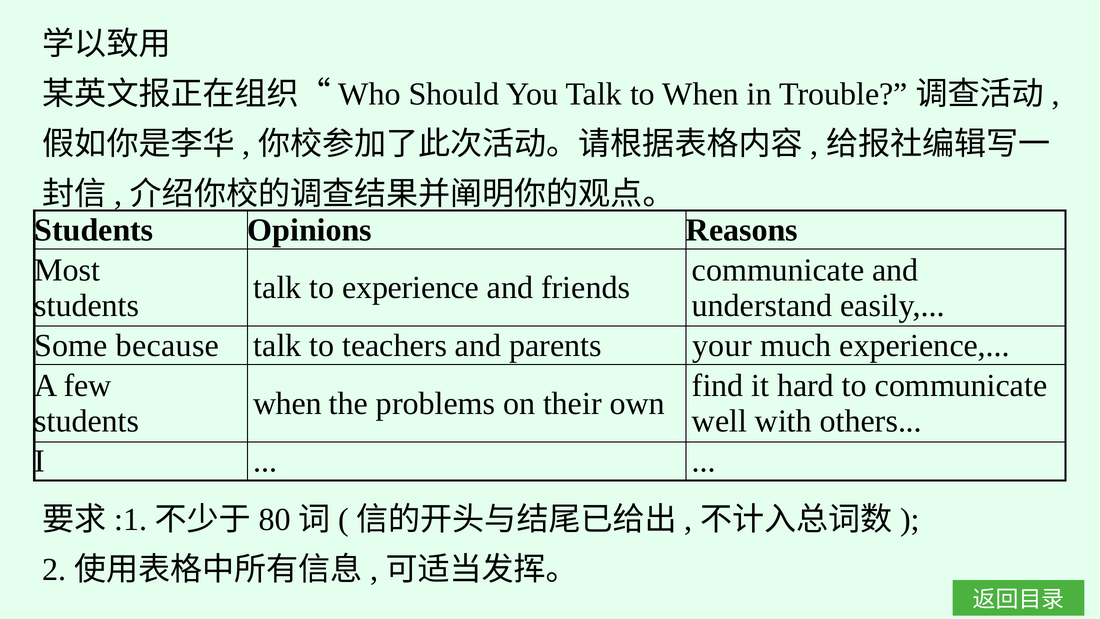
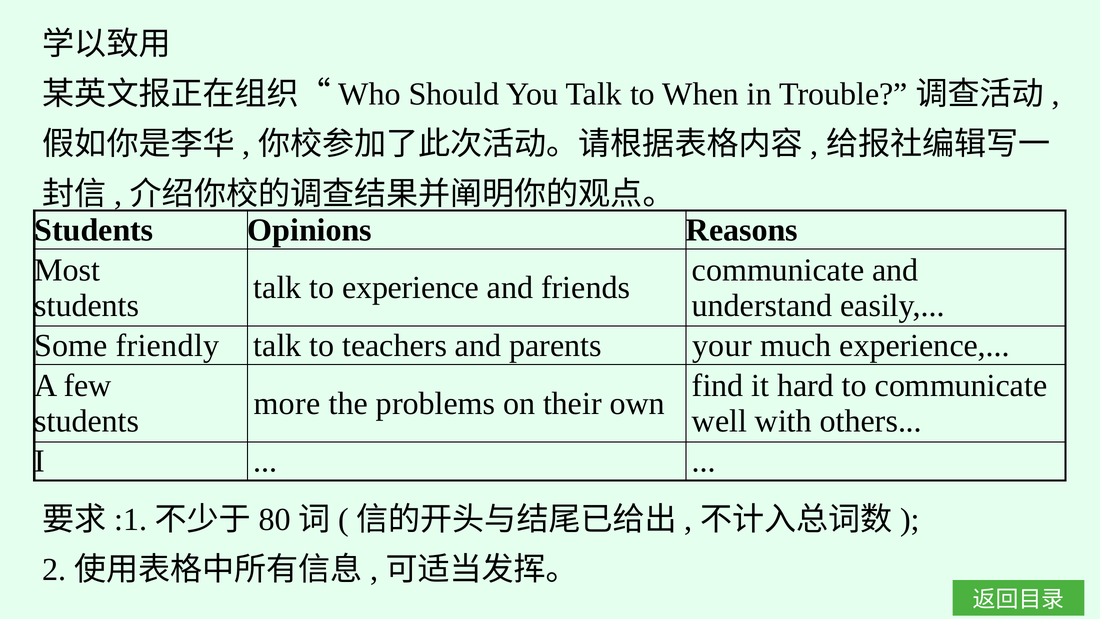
because: because -> friendly (167, 346)
when: when -> more (287, 403)
